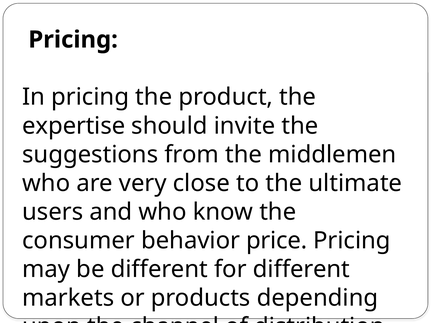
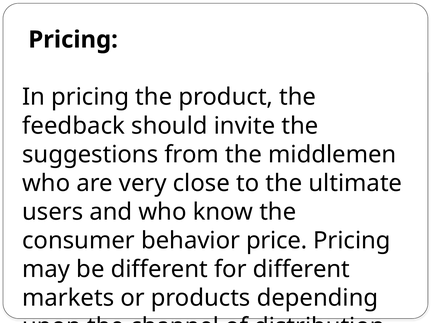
expertise: expertise -> feedback (74, 126)
